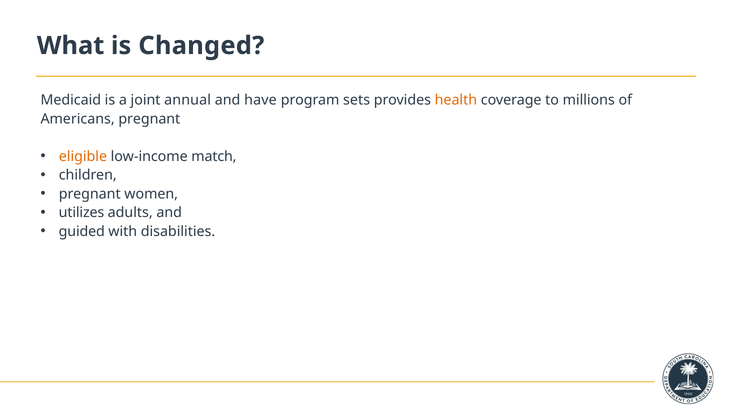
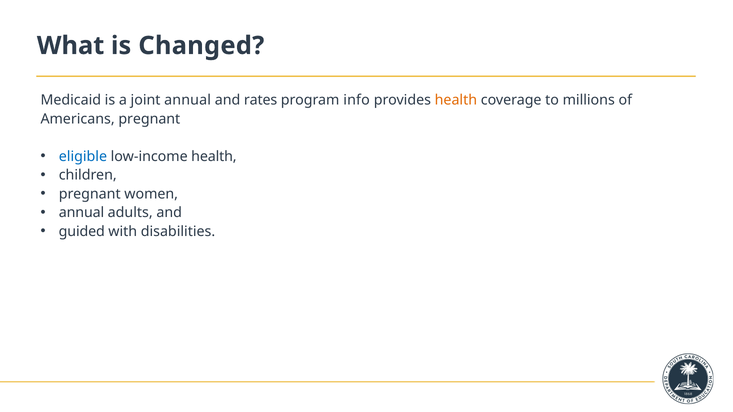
have: have -> rates (261, 100)
sets: sets -> info (357, 100)
eligible colour: orange -> blue (83, 157)
low-income match: match -> health (214, 157)
utilizes: utilizes -> annual (82, 213)
